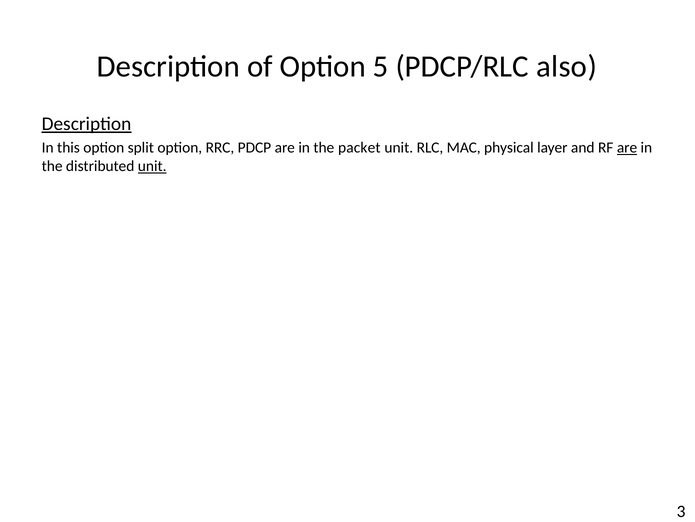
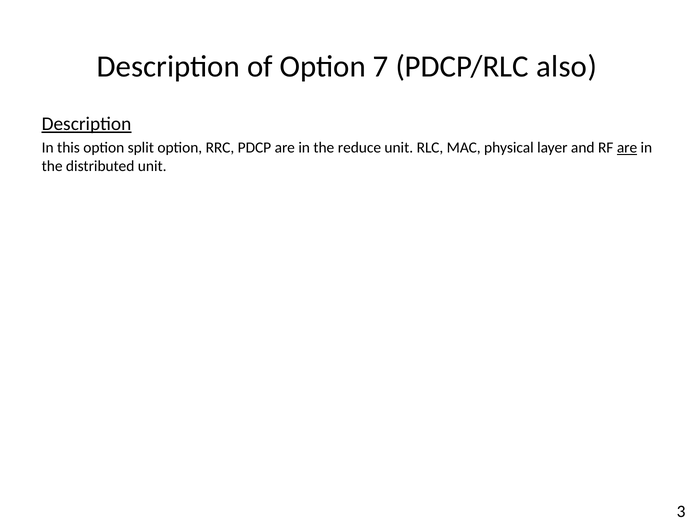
5: 5 -> 7 (381, 66)
packet: packet -> reduce (359, 147)
unit underline: present -> none (152, 166)
